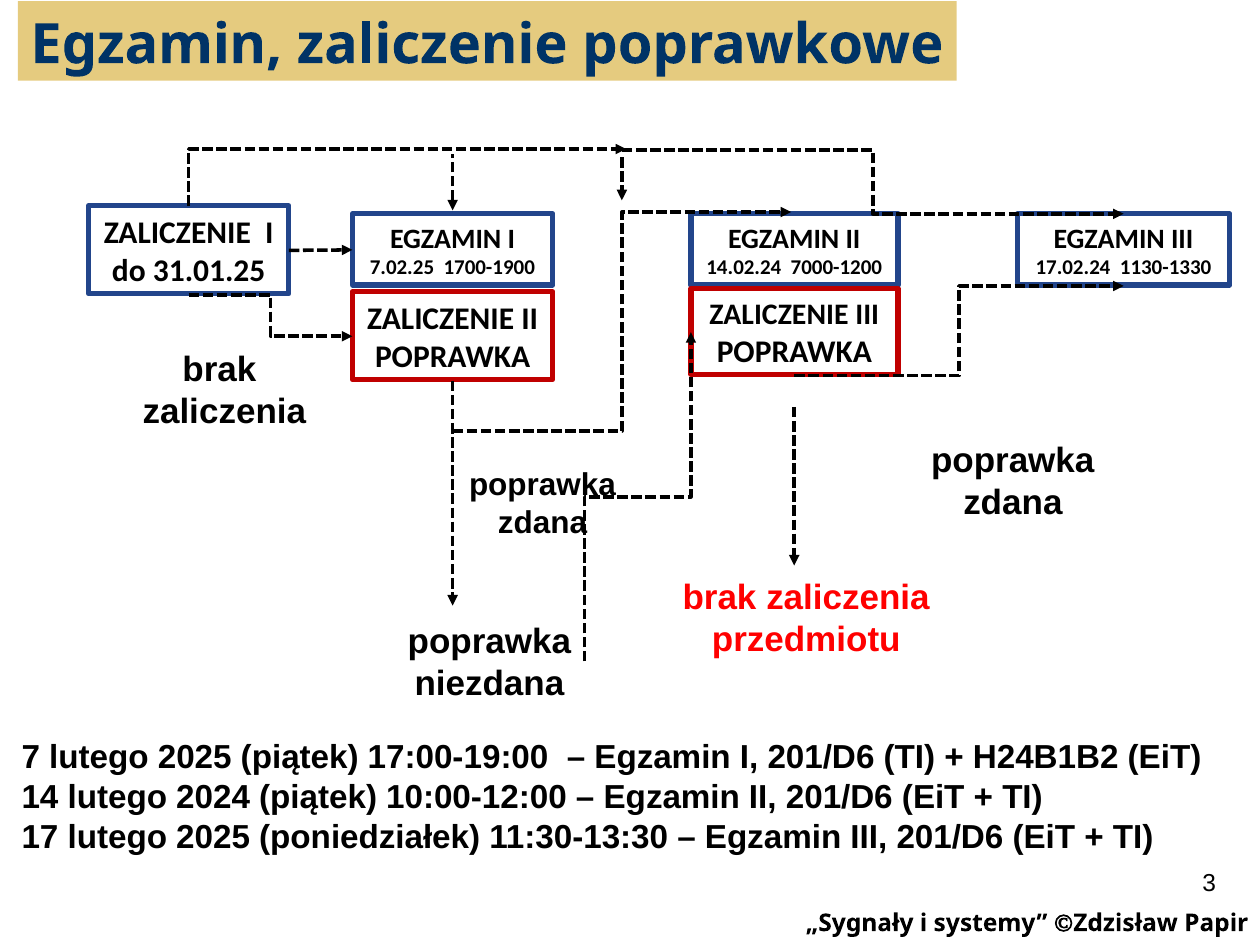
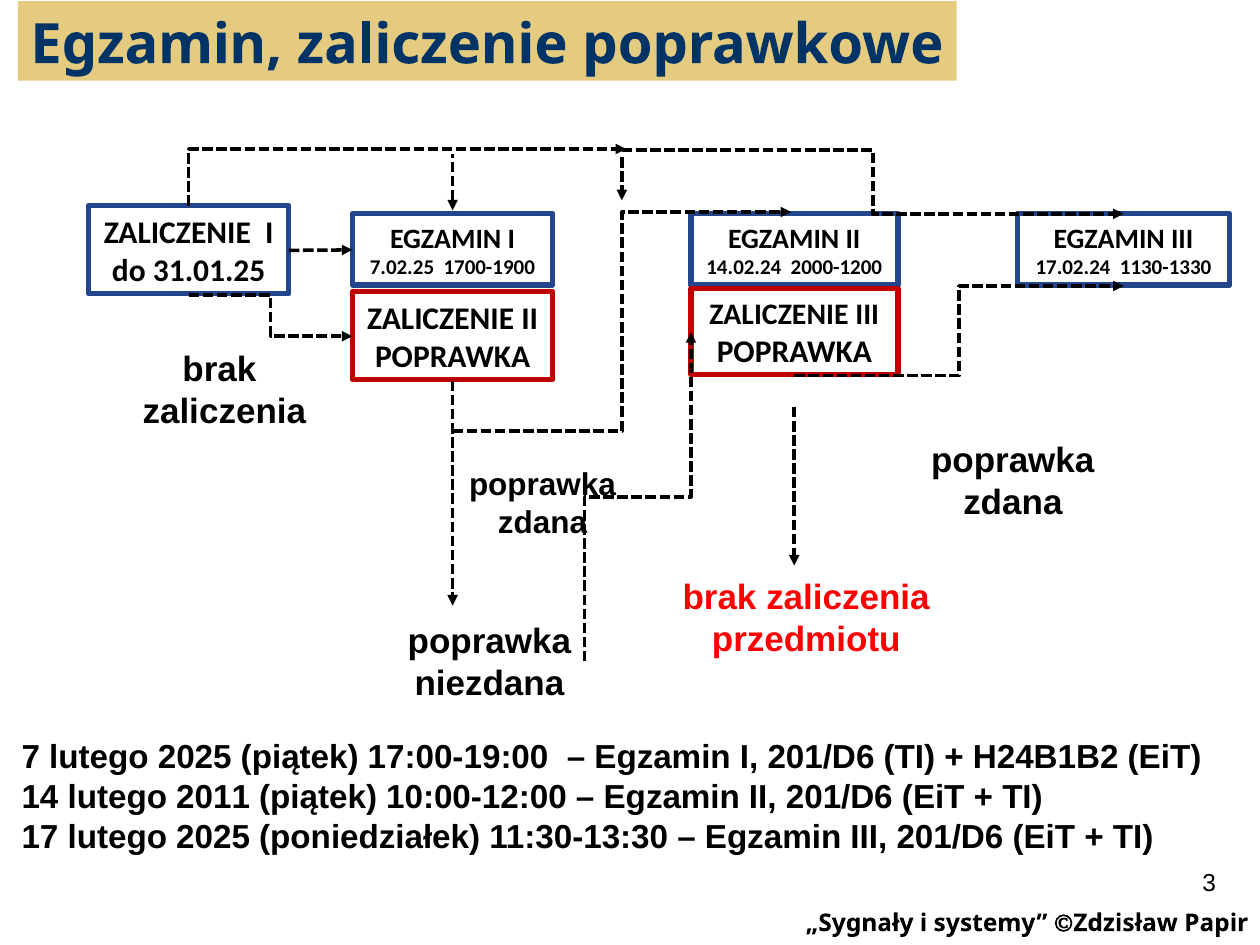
7000-1200: 7000-1200 -> 2000-1200 (836, 268)
2024: 2024 -> 2011 (213, 797)
